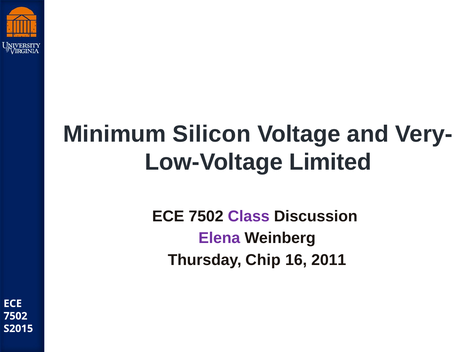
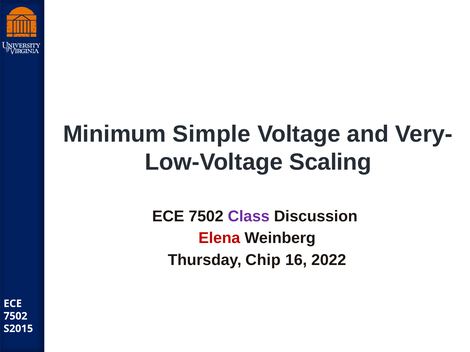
Silicon: Silicon -> Simple (212, 134)
Limited: Limited -> Scaling (330, 162)
Elena colour: purple -> red (219, 238)
2011: 2011 -> 2022 (329, 260)
